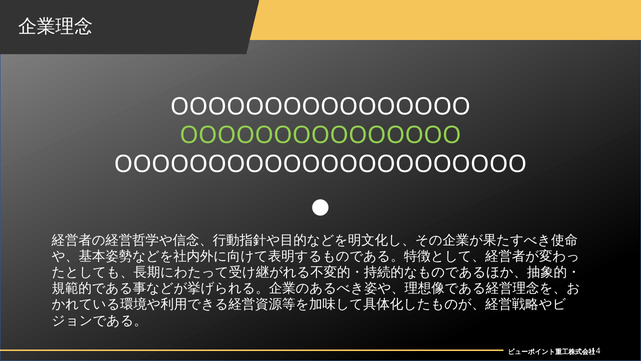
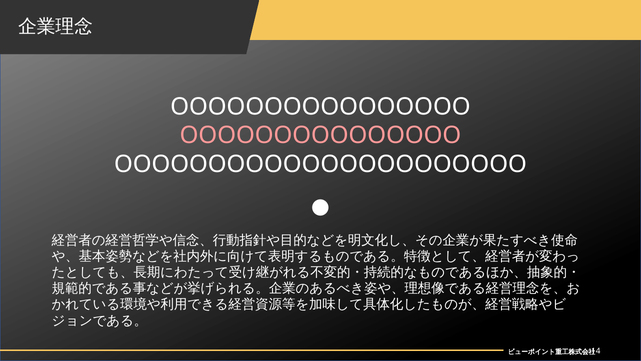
OOOOOOOOOOOOOOO colour: light green -> pink (320, 135)
